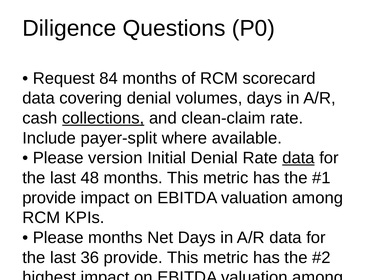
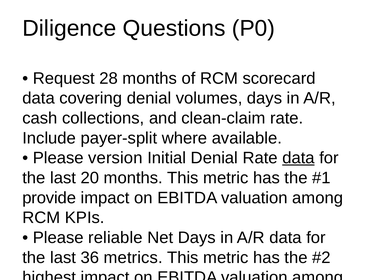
84: 84 -> 28 (109, 78)
collections underline: present -> none (103, 118)
48: 48 -> 20 (90, 178)
Please months: months -> reliable (115, 238)
36 provide: provide -> metrics (133, 258)
